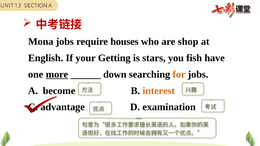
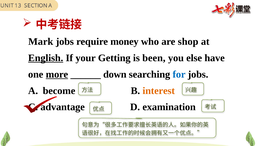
Mona: Mona -> Mark (41, 42)
houses: houses -> money (124, 42)
English underline: none -> present (46, 58)
stars: stars -> been (154, 58)
fish: fish -> else (194, 58)
for colour: orange -> blue (179, 74)
